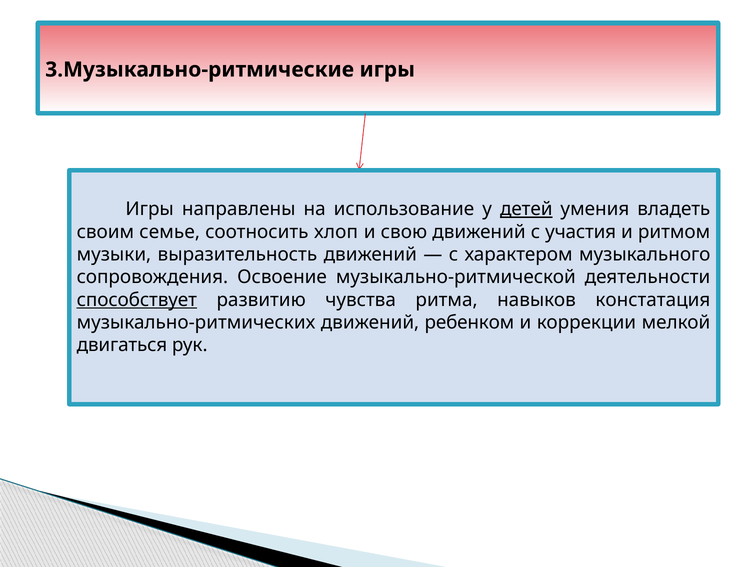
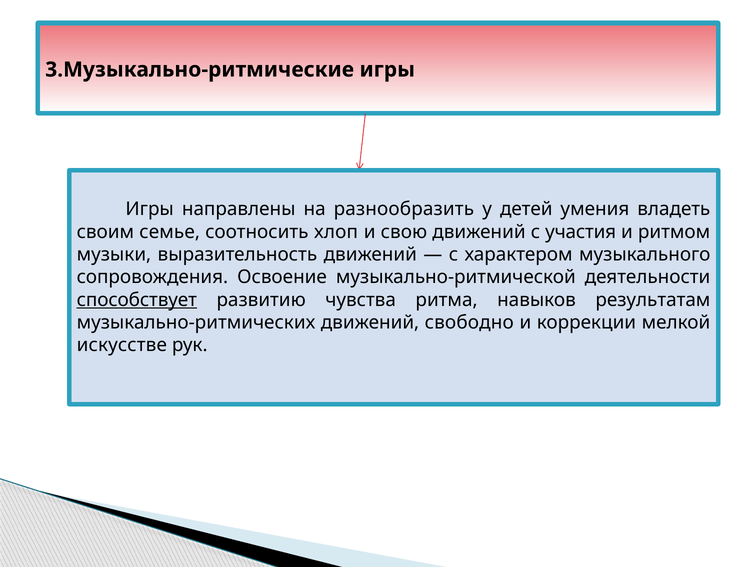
использование: использование -> разнообразить (404, 209)
детей underline: present -> none (526, 209)
констатация: констатация -> результатам (653, 300)
ребенком: ребенком -> свободно (469, 323)
двигаться: двигаться -> искусстве (122, 345)
